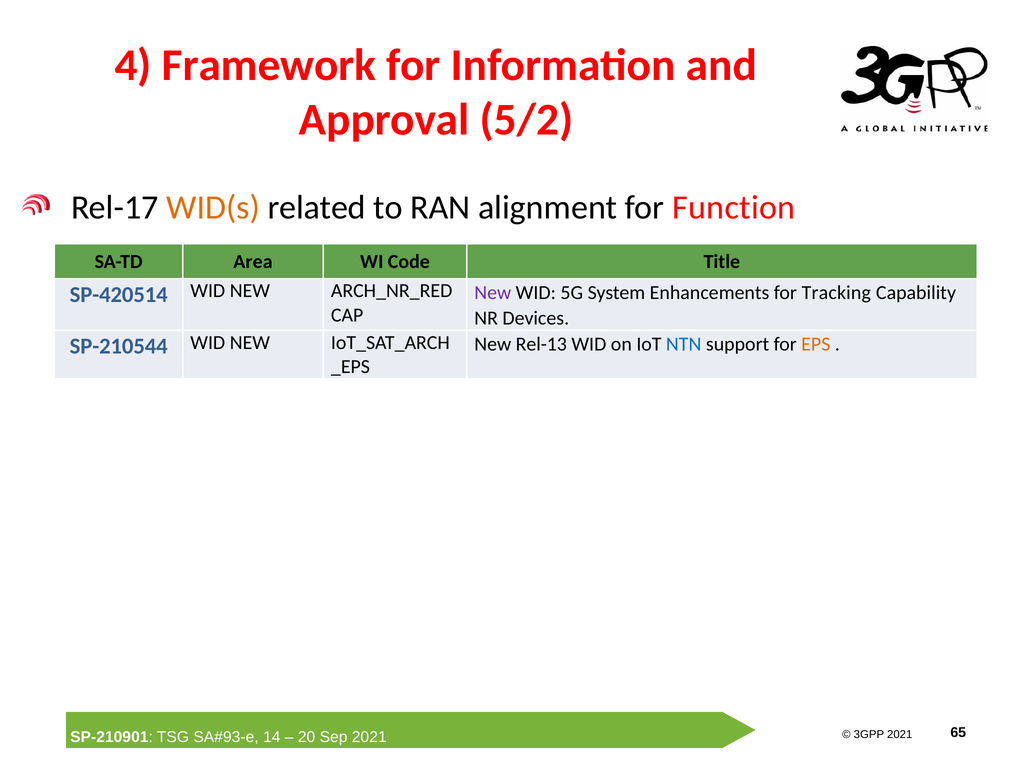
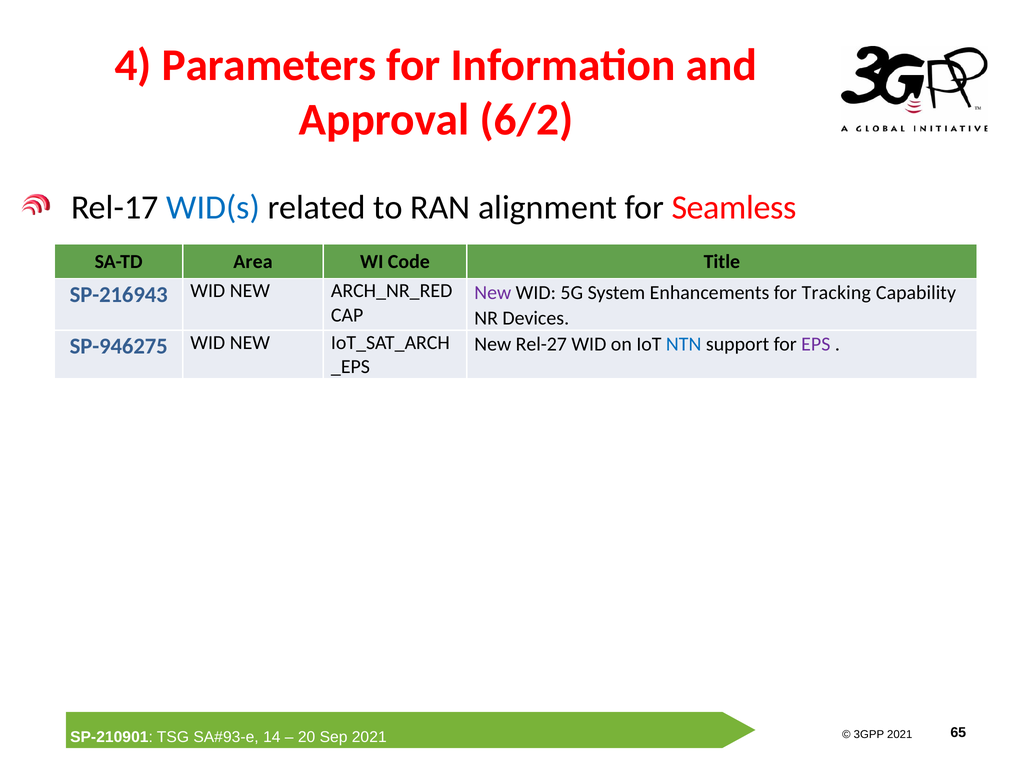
Framework: Framework -> Parameters (269, 65)
5/2: 5/2 -> 6/2 (526, 120)
WID(s colour: orange -> blue (213, 207)
Function: Function -> Seamless (734, 207)
SP-420514: SP-420514 -> SP-216943 (119, 295)
Rel-13: Rel-13 -> Rel-27 (541, 345)
EPS colour: orange -> purple (816, 345)
SP-210544: SP-210544 -> SP-946275 (119, 347)
